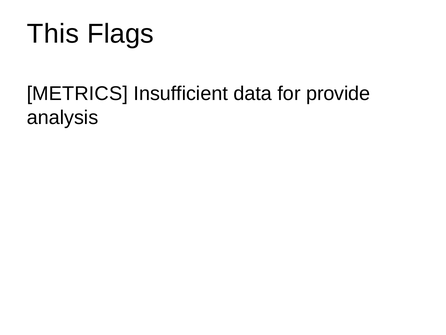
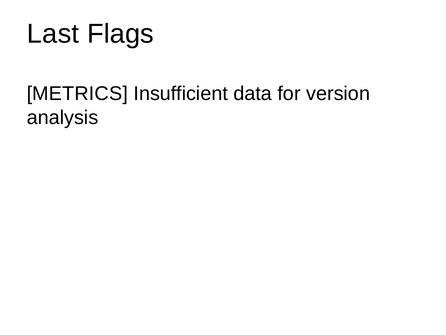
This: This -> Last (53, 34)
provide: provide -> version (338, 94)
